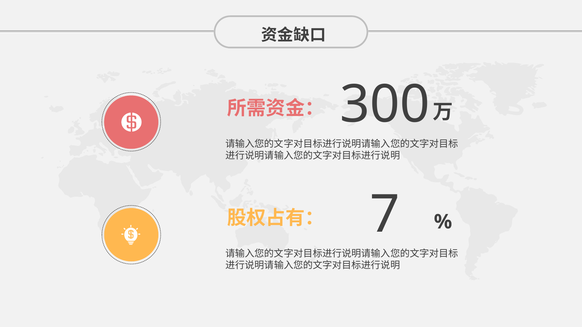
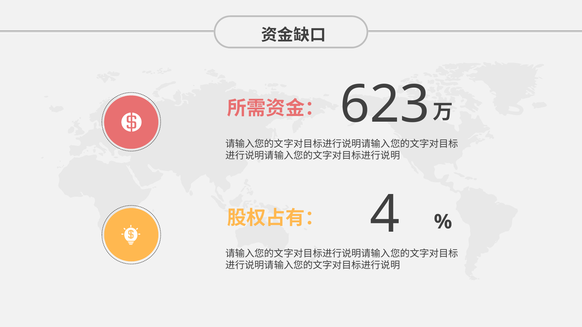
300: 300 -> 623 (385, 105)
7: 7 -> 4 (385, 215)
